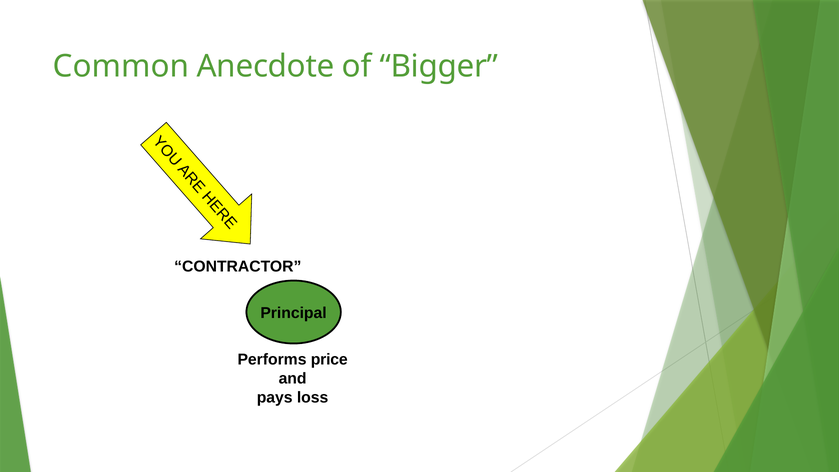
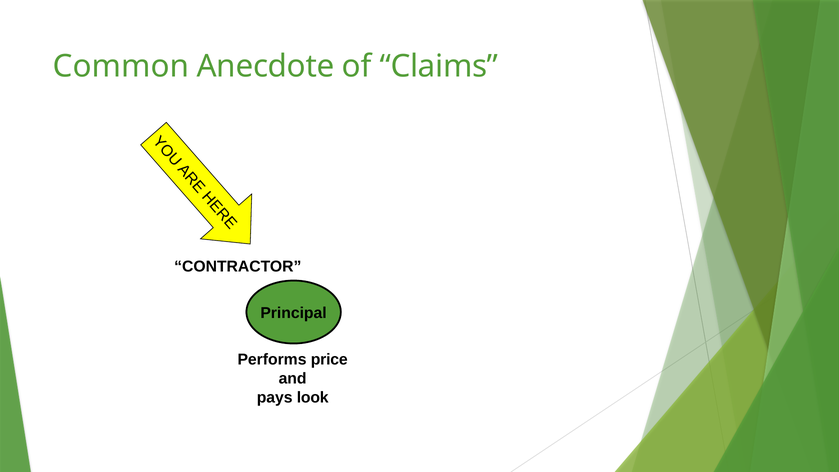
Bigger: Bigger -> Claims (439, 66)
loss: loss -> look (313, 397)
